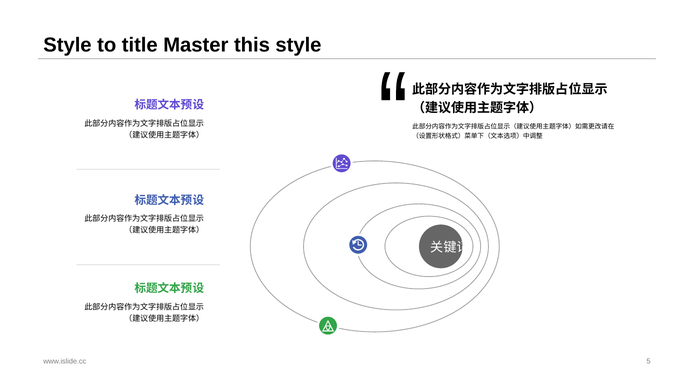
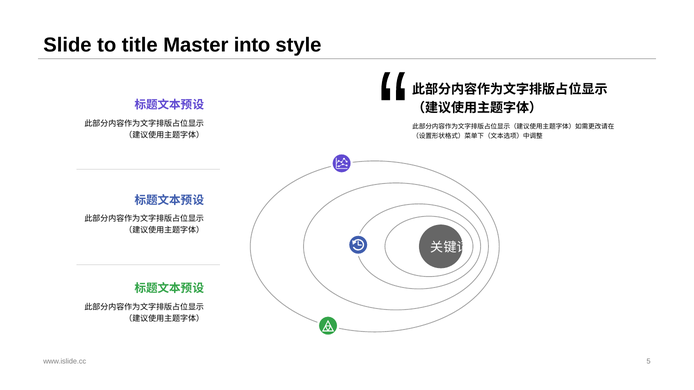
Style: Style -> Slide (67, 45)
this: this -> into (252, 45)
